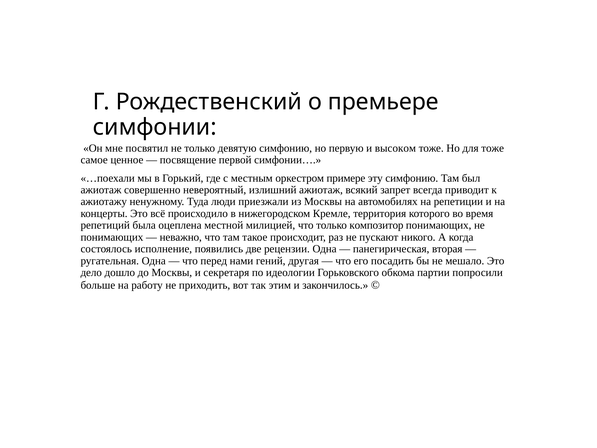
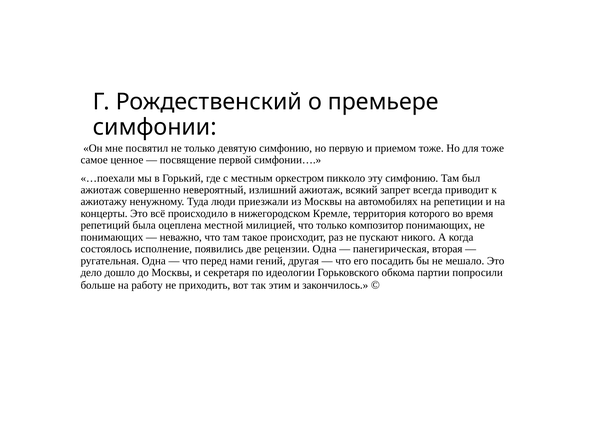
высоком: высоком -> приемом (395, 148)
примере: примере -> пикколо (346, 178)
